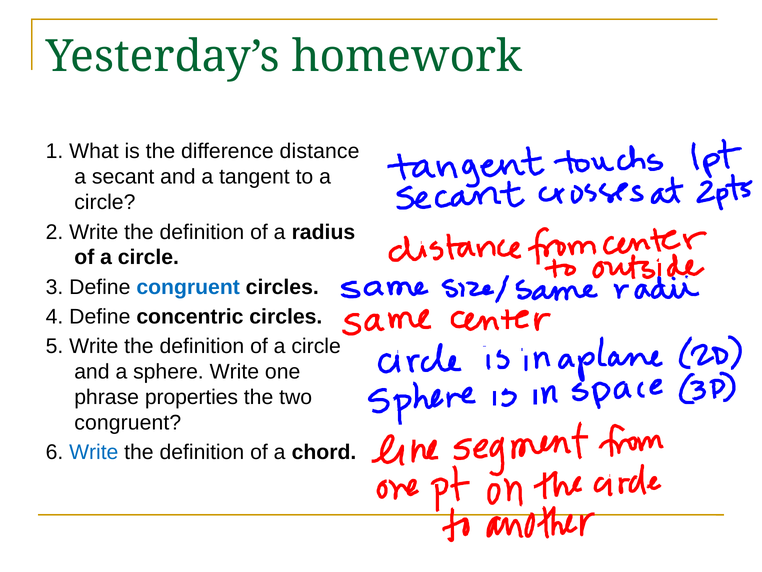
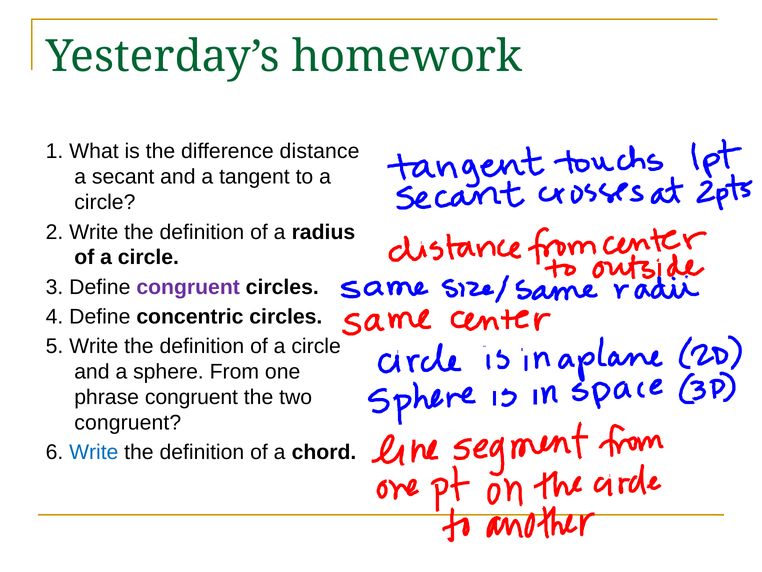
congruent colour: blue -> purple (188, 287)
sphere Write: Write -> From (234, 372)
phrase properties: properties -> congruent (191, 397)
